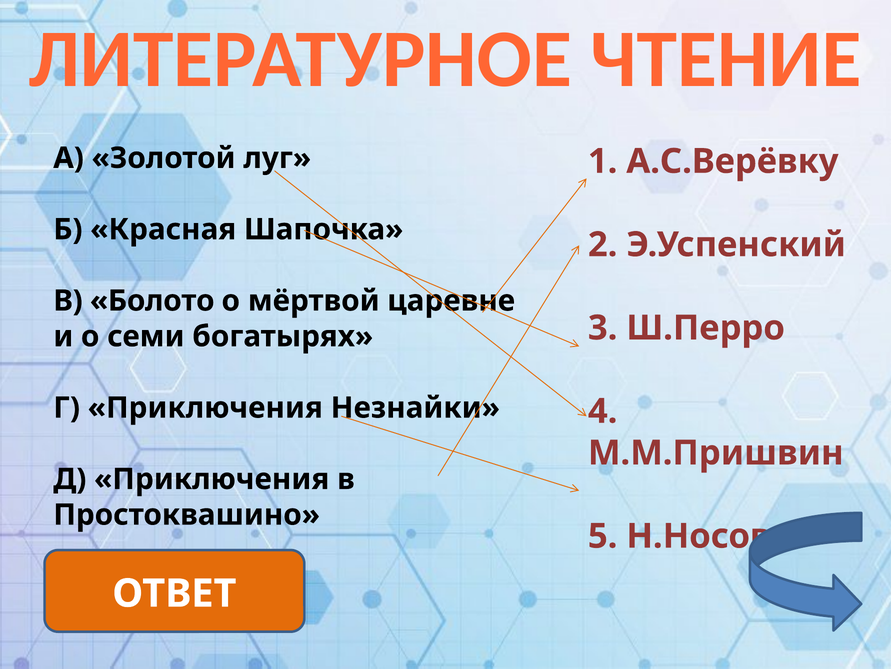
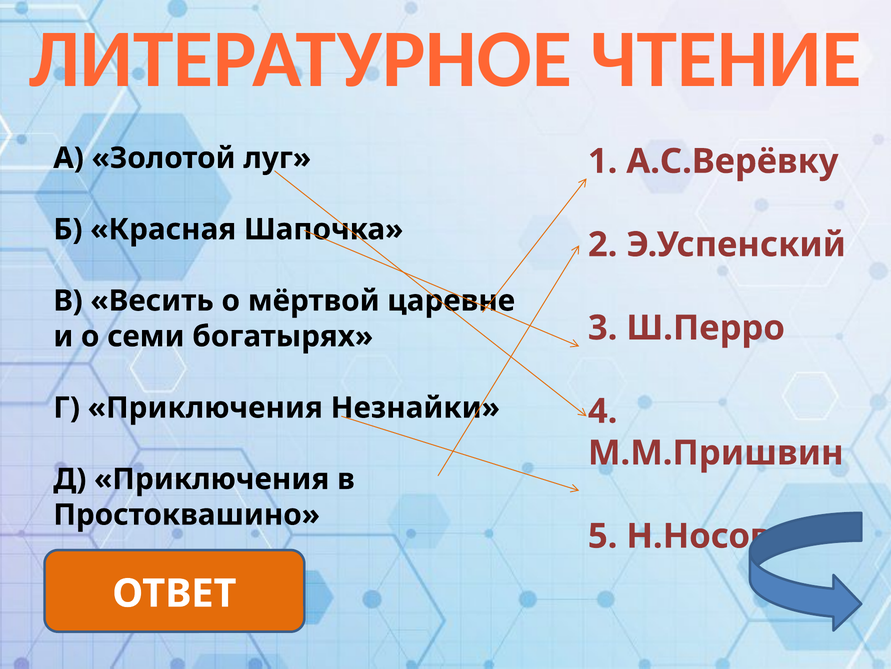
Болото: Болото -> Весить (152, 300)
